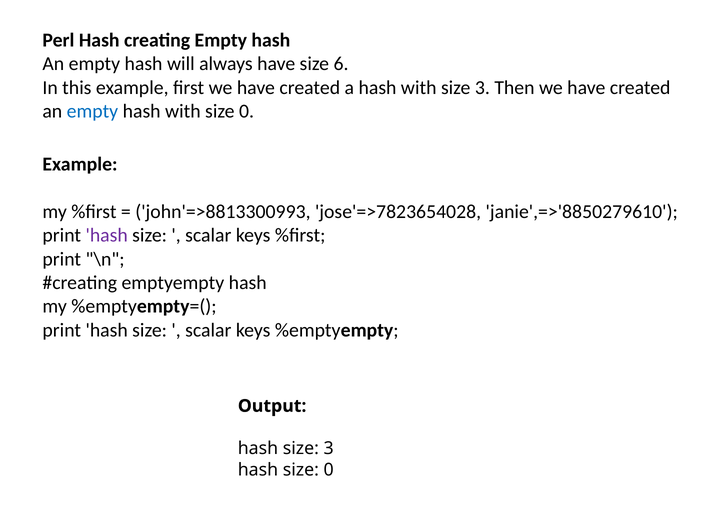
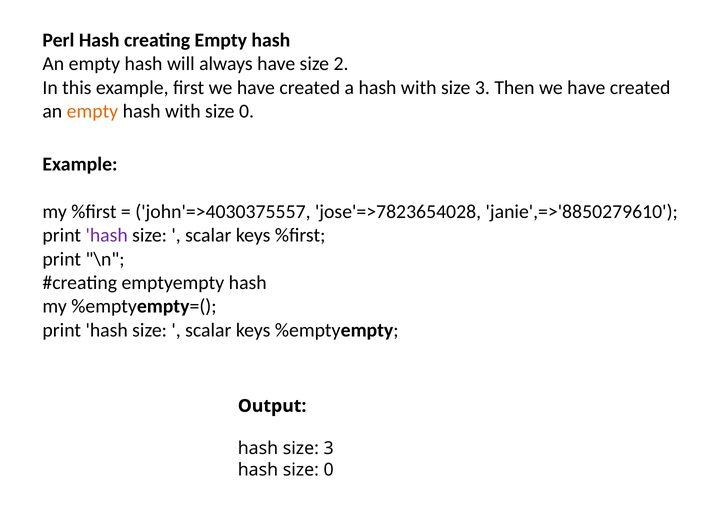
6: 6 -> 2 (341, 64)
empty colour: blue -> orange (92, 111)
john'=>8813300993: john'=>8813300993 -> john'=>4030375557 (223, 212)
